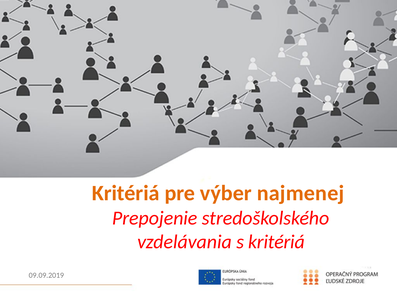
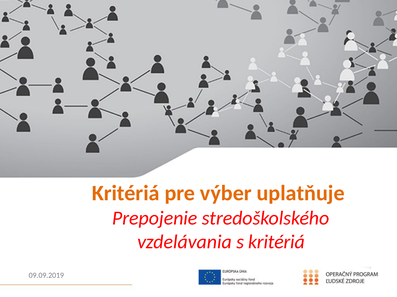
najmenej: najmenej -> uplatňuje (301, 194)
